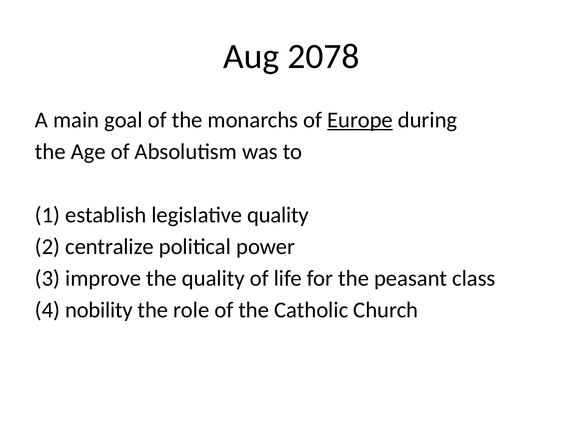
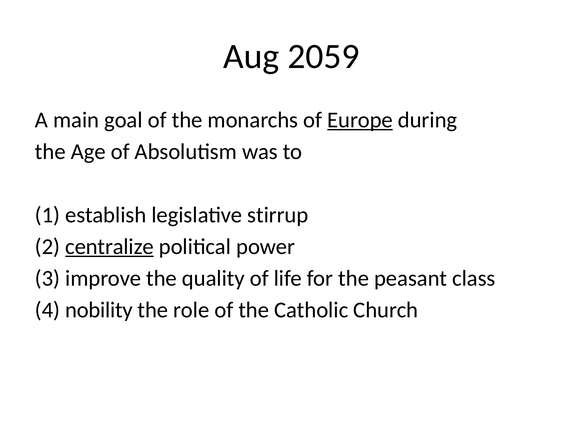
2078: 2078 -> 2059 (323, 56)
legislative quality: quality -> stirrup (278, 215)
centralize underline: none -> present (110, 247)
